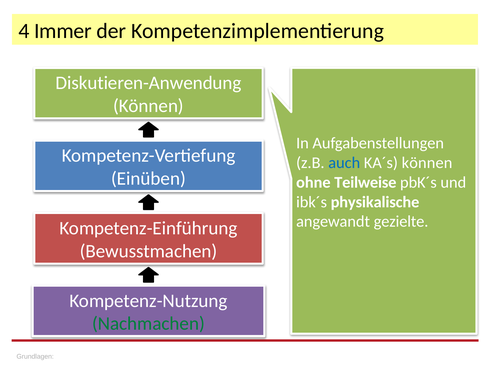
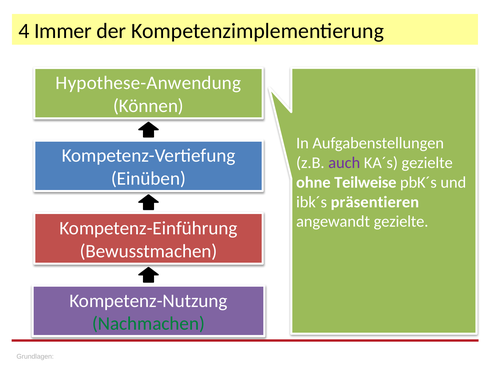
Diskutieren-Anwendung: Diskutieren-Anwendung -> Hypothese-Anwendung (148, 83)
auch colour: blue -> purple (344, 163)
KA´s können: können -> gezielte (427, 163)
physikalische: physikalische -> präsentieren (375, 202)
